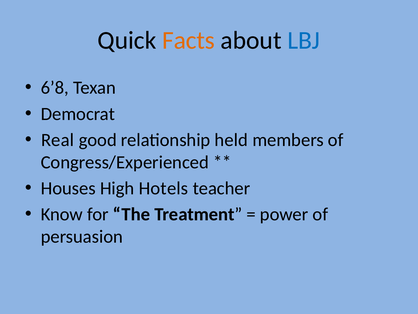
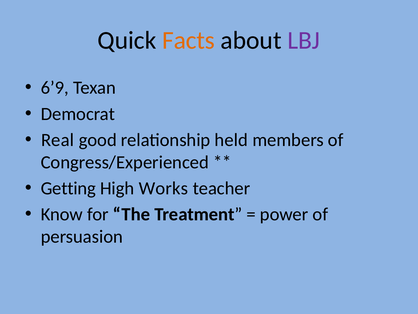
LBJ colour: blue -> purple (304, 40)
6’8: 6’8 -> 6’9 (55, 88)
Houses: Houses -> Getting (68, 188)
Hotels: Hotels -> Works (164, 188)
